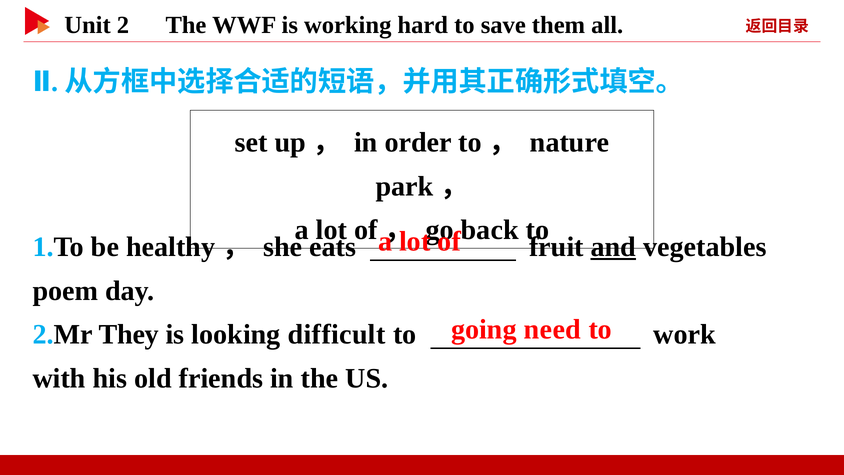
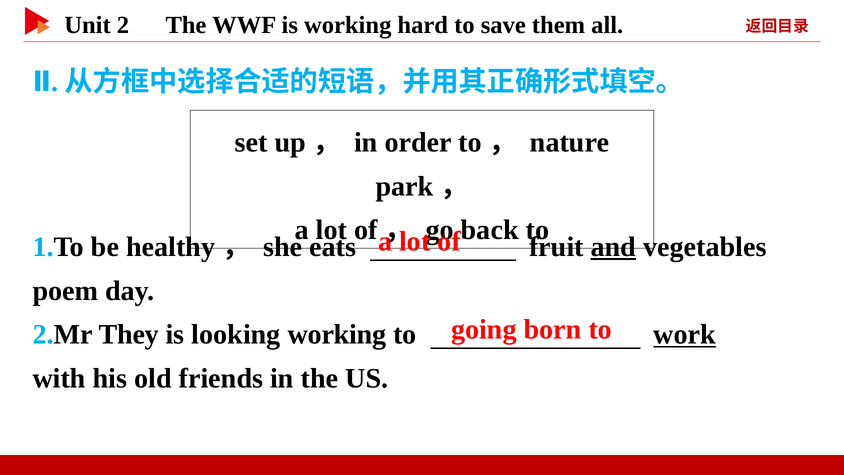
need: need -> born (553, 329)
looking difficult: difficult -> working (337, 335)
work underline: none -> present (685, 335)
